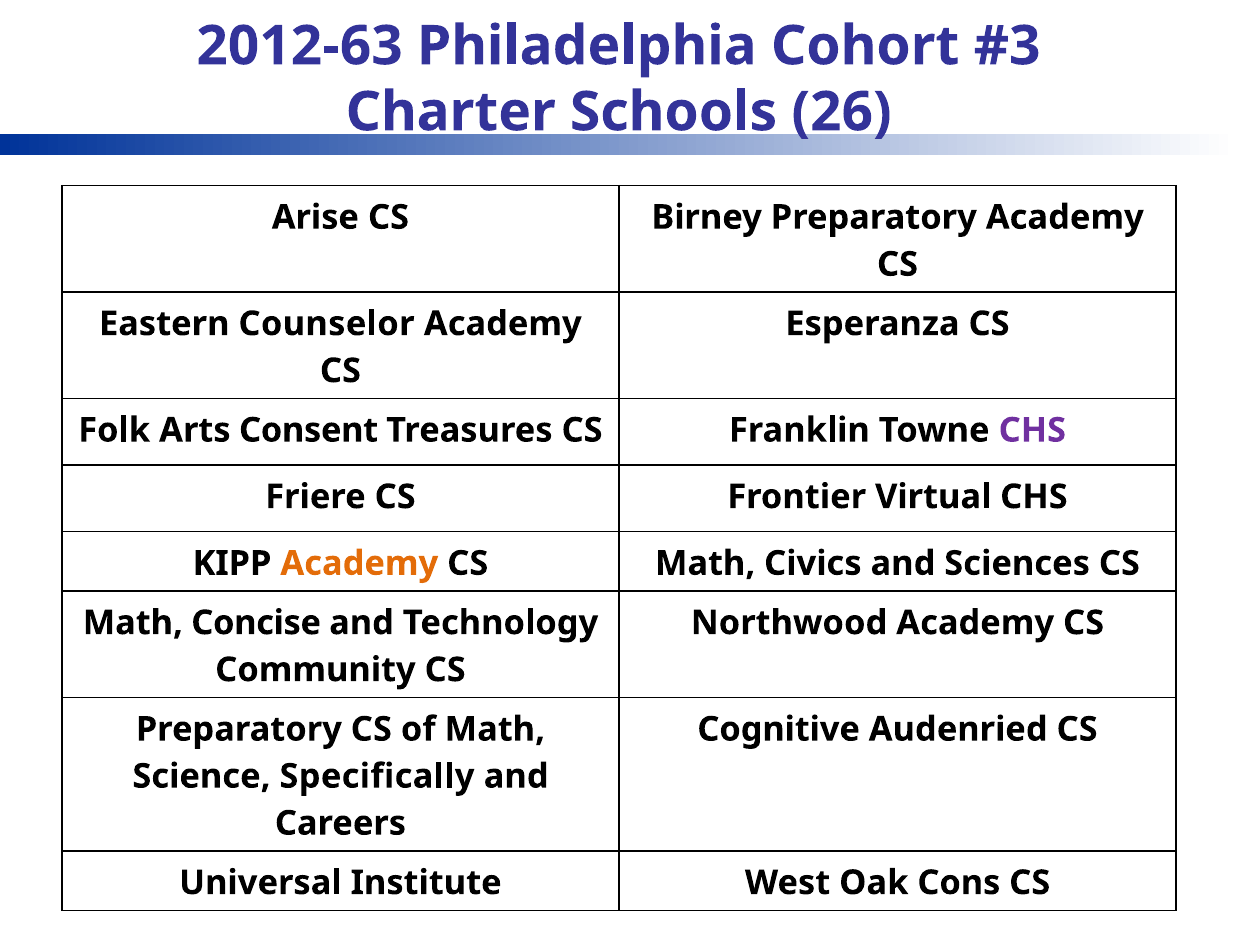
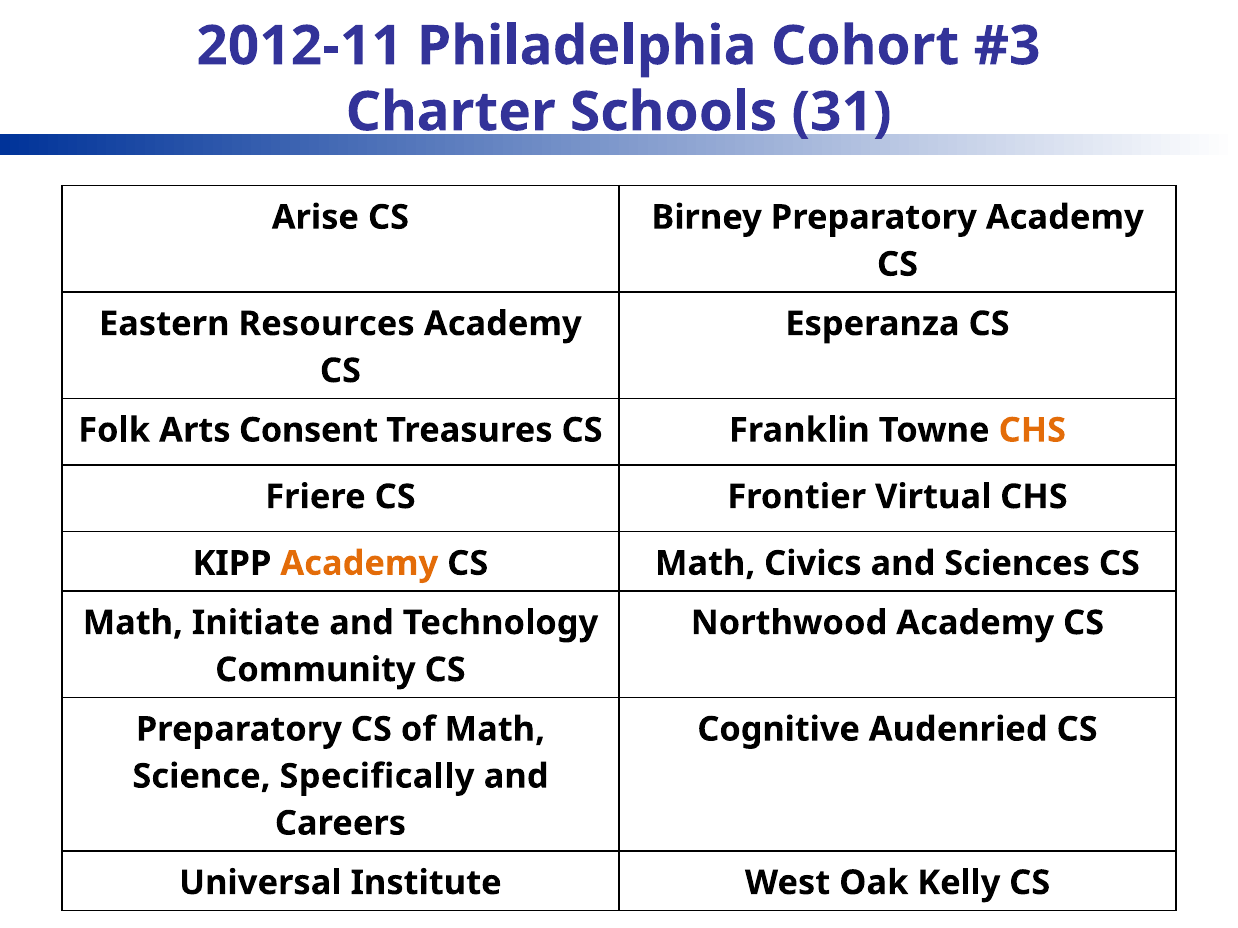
2012-63: 2012-63 -> 2012-11 (300, 46)
26: 26 -> 31 (842, 112)
Counselor: Counselor -> Resources (327, 324)
CHS colour: purple -> orange (1032, 430)
Concise: Concise -> Initiate (256, 623)
Cons: Cons -> Kelly (959, 883)
